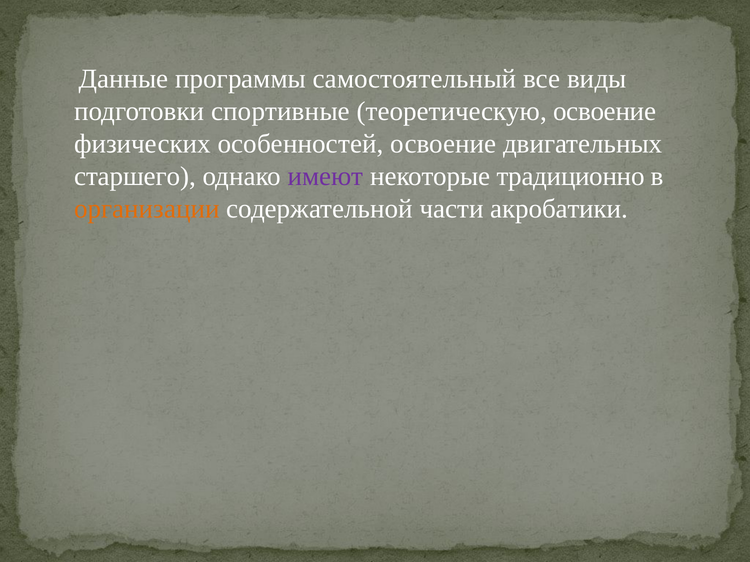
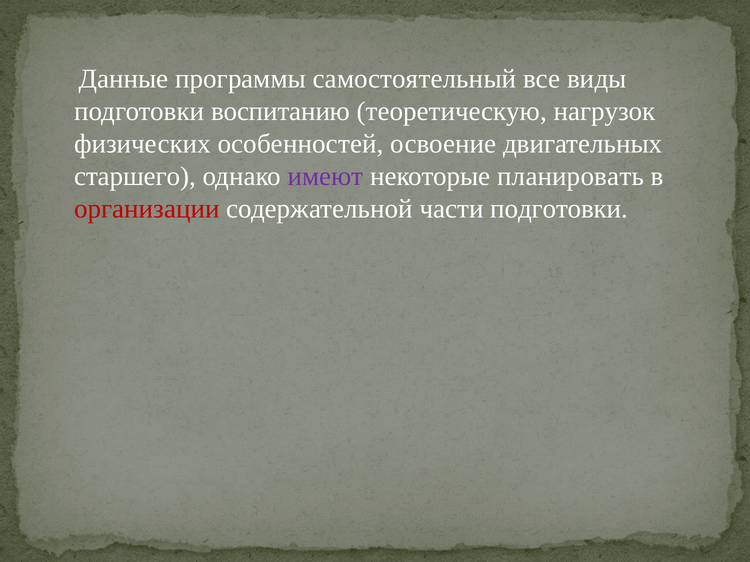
спортивные: спортивные -> воспитанию (281, 111)
теоретическую освоение: освоение -> нагрузок (605, 111)
традиционно: традиционно -> планировать (571, 176)
организации colour: orange -> red (147, 209)
части акробатики: акробатики -> подготовки (559, 209)
